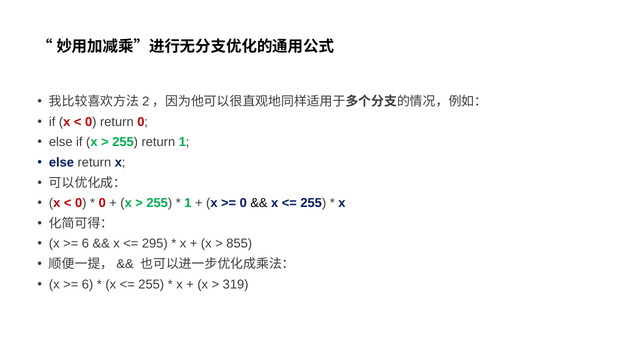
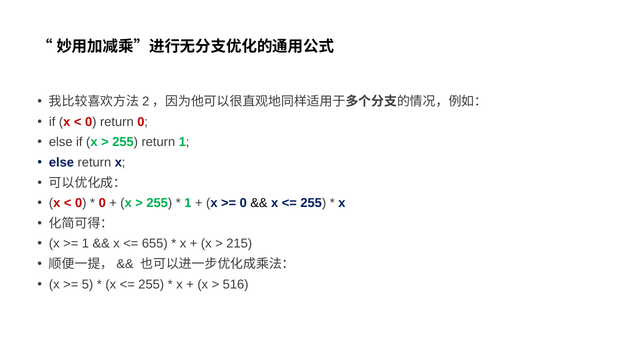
6: 6 -> 1 (85, 244)
295: 295 -> 655 (155, 244)
855: 855 -> 215 (239, 244)
6: 6 -> 5 (88, 284)
319: 319 -> 516 (236, 284)
